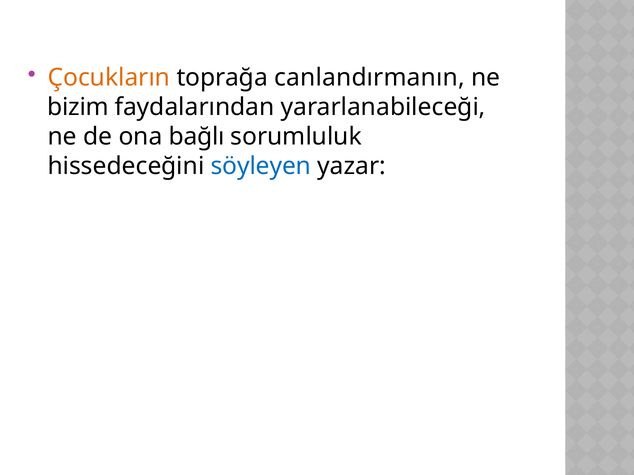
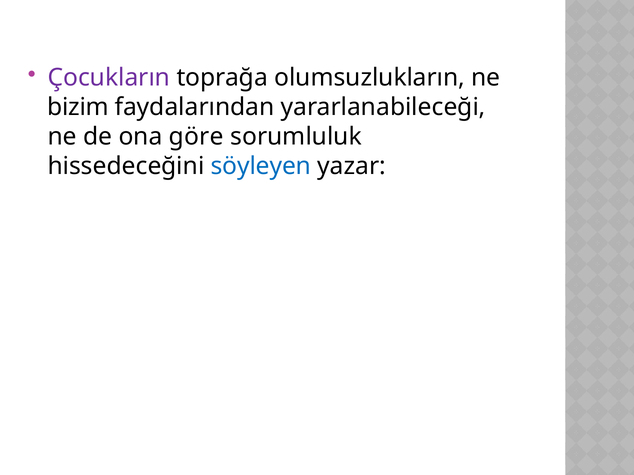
Çocukların colour: orange -> purple (109, 78)
canlandırmanın: canlandırmanın -> olumsuzlukların (370, 78)
bağlı: bağlı -> göre (196, 137)
